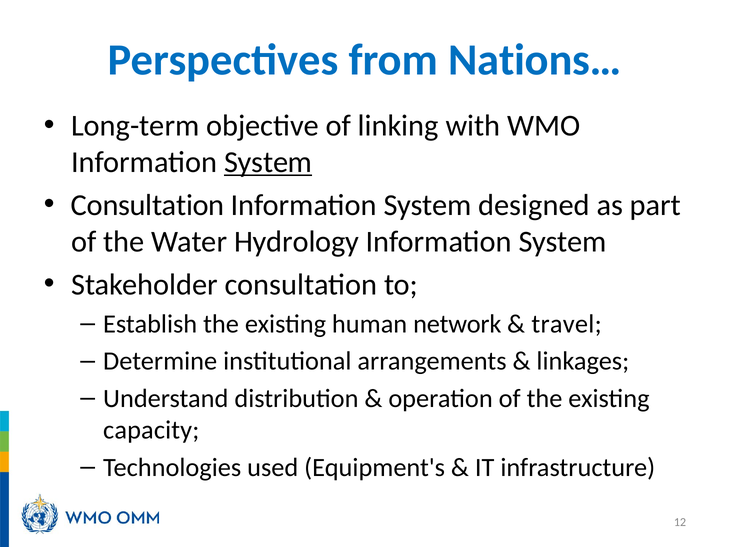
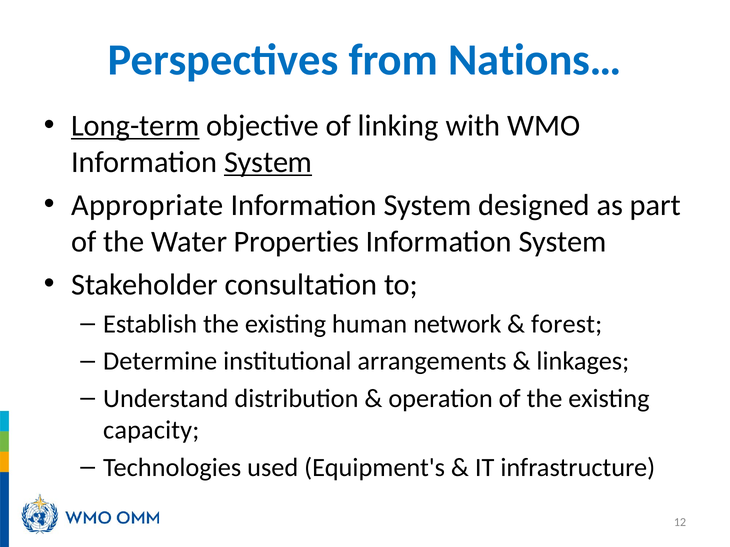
Long-term underline: none -> present (135, 126)
Consultation: Consultation -> Appropriate (147, 205)
Hydrology: Hydrology -> Properties (297, 242)
travel: travel -> forest (567, 324)
